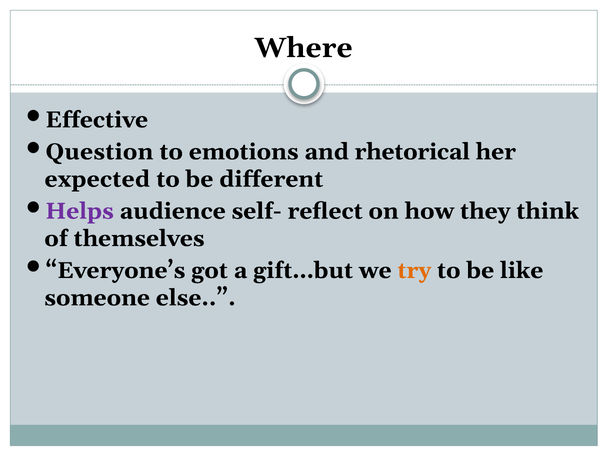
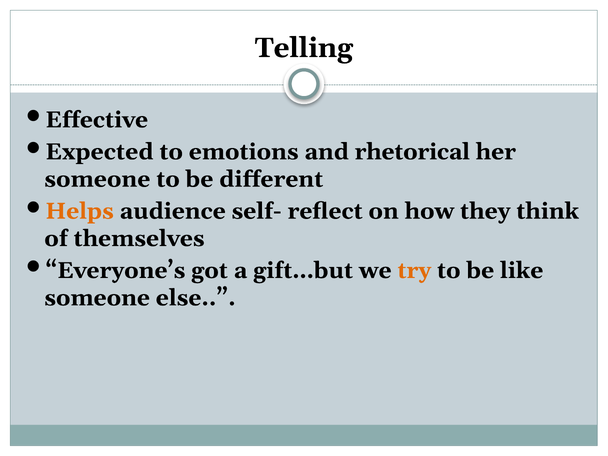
Where: Where -> Telling (304, 48)
Question: Question -> Expected (99, 152)
expected: expected -> someone (97, 179)
Helps colour: purple -> orange (80, 211)
